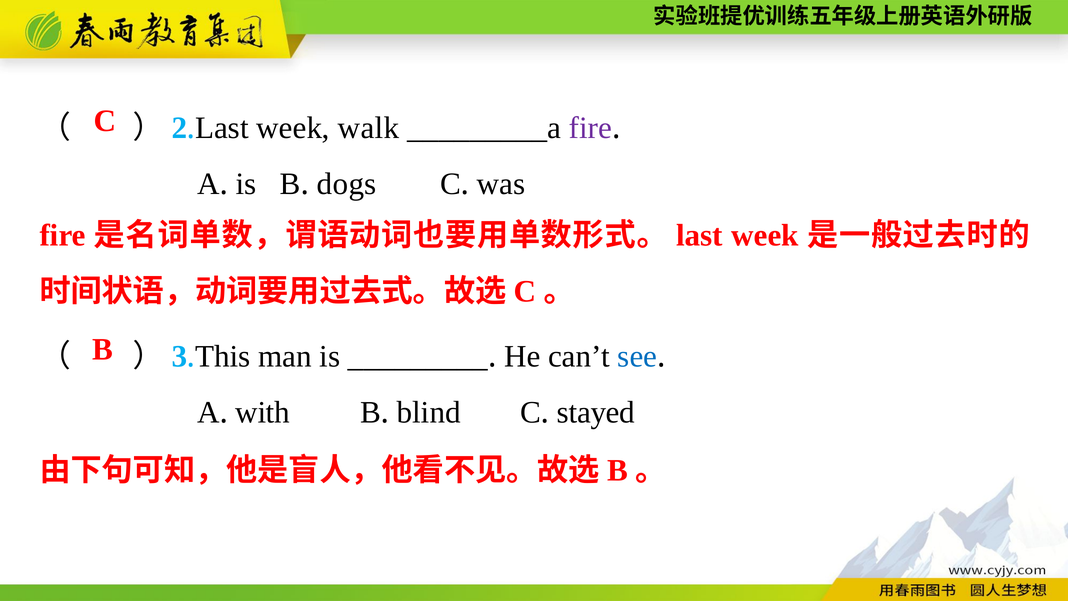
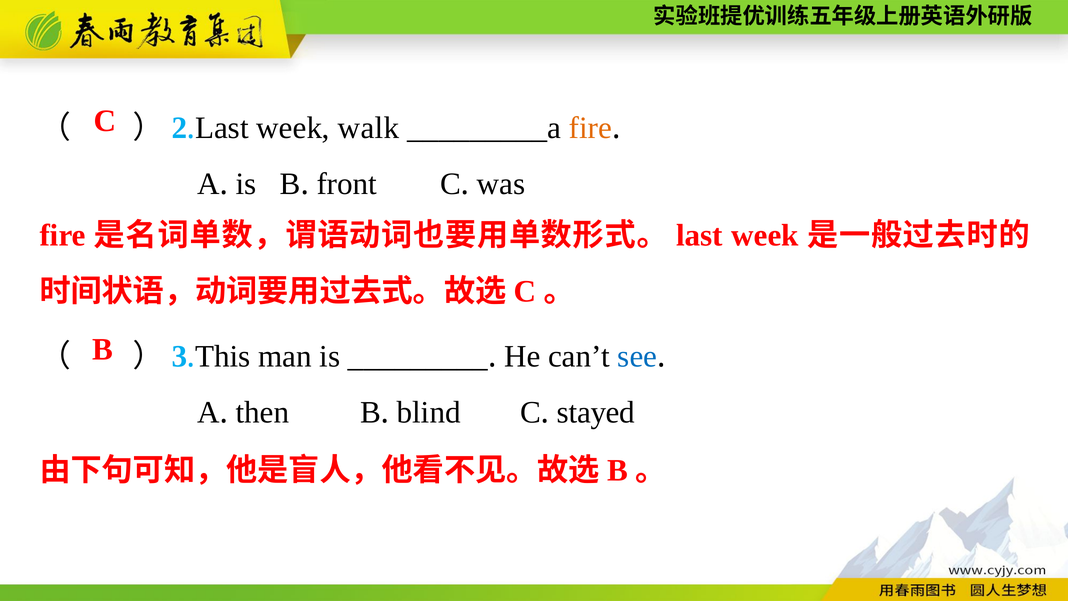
fire colour: purple -> orange (590, 128)
dogs: dogs -> front (347, 184)
with: with -> then (262, 412)
